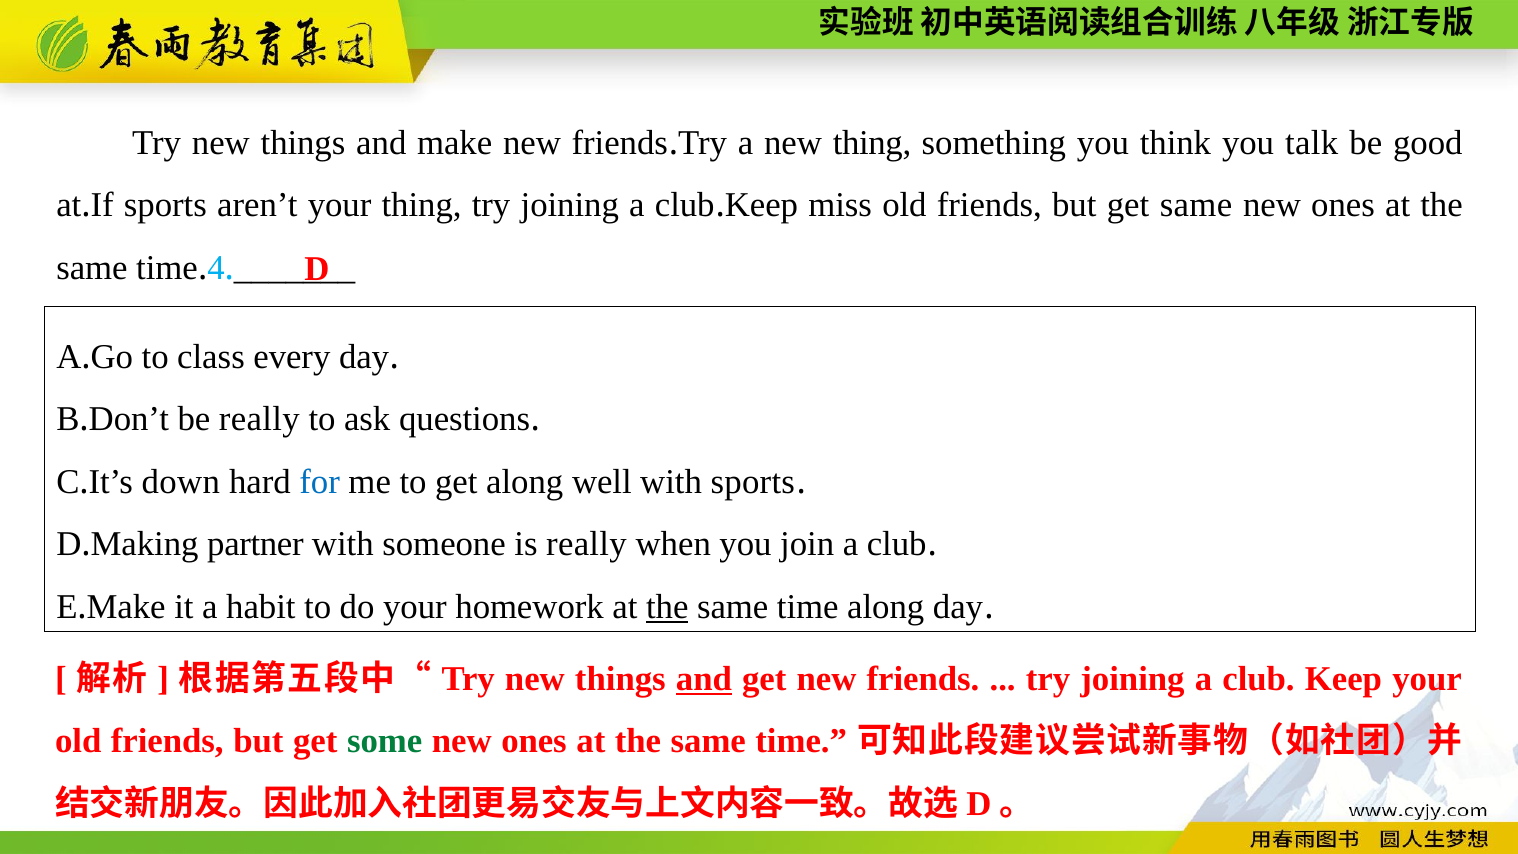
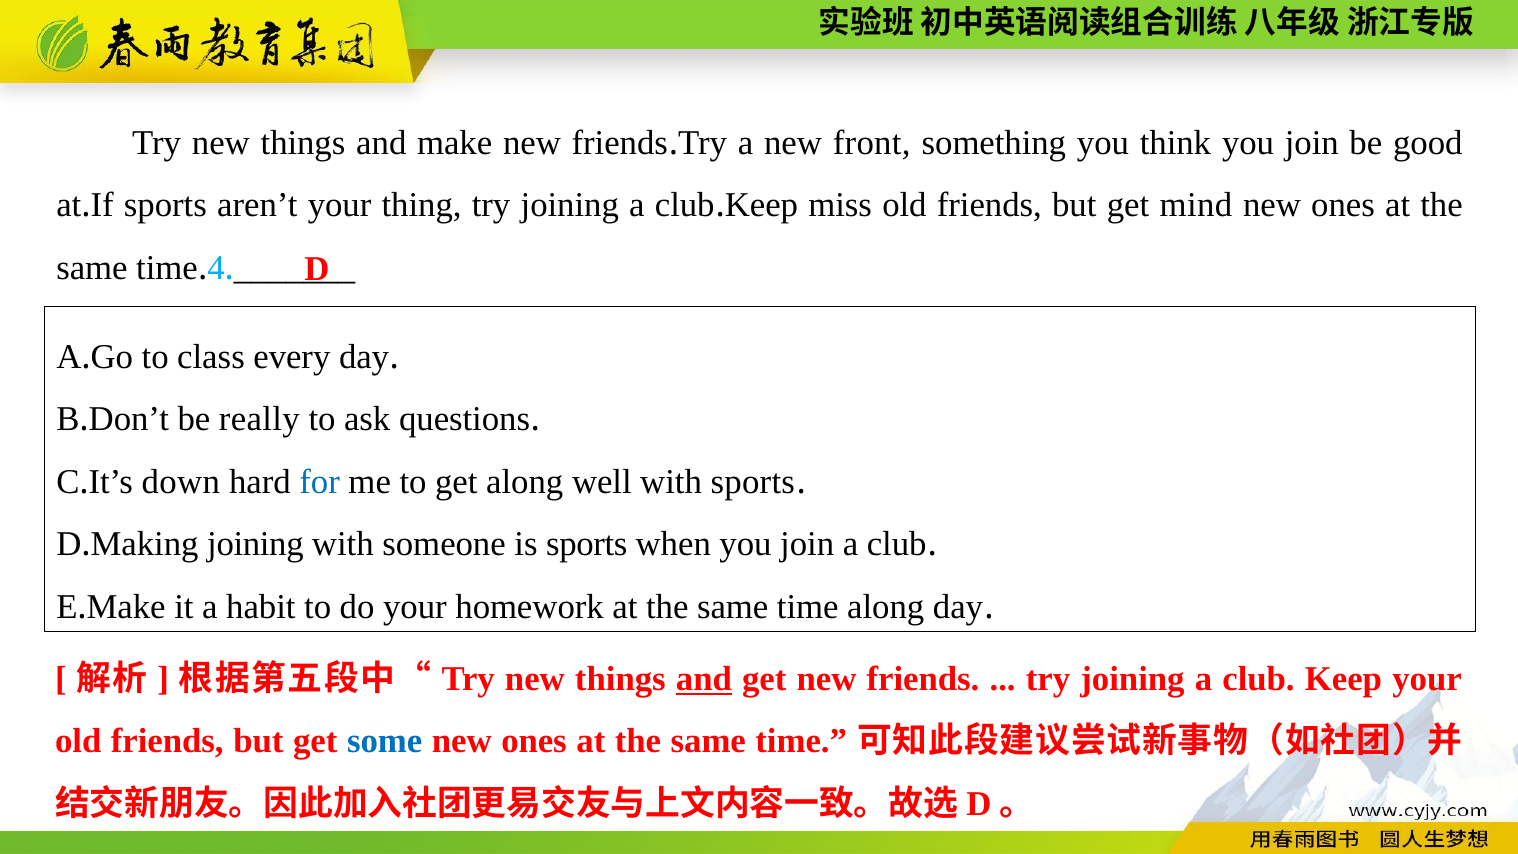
new thing: thing -> front (872, 143)
think you talk: talk -> join (1312, 143)
get same: same -> mind (1196, 205)
partner: partner -> joining (255, 544)
is really: really -> sports (587, 544)
the underline: present -> none (667, 607)
some colour: green -> blue (385, 741)
